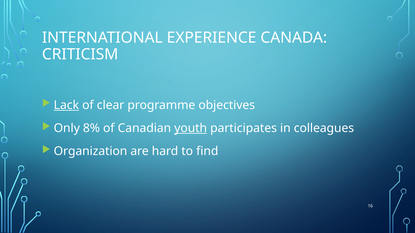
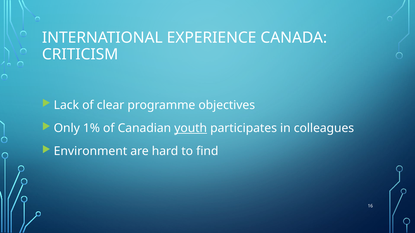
Lack underline: present -> none (66, 105)
8%: 8% -> 1% (91, 128)
Organization: Organization -> Environment (90, 152)
